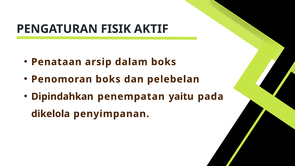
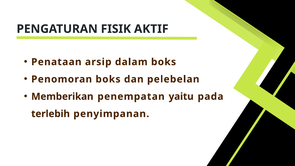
Dipindahkan: Dipindahkan -> Memberikan (62, 96)
dikelola: dikelola -> terlebih (51, 114)
